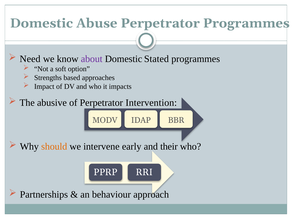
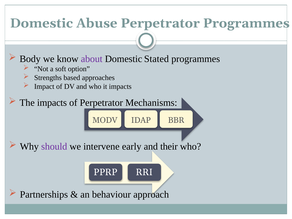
Need: Need -> Body (30, 59)
The abusive: abusive -> impacts (52, 103)
Intervention: Intervention -> Mechanisms (151, 103)
should colour: orange -> purple (54, 146)
